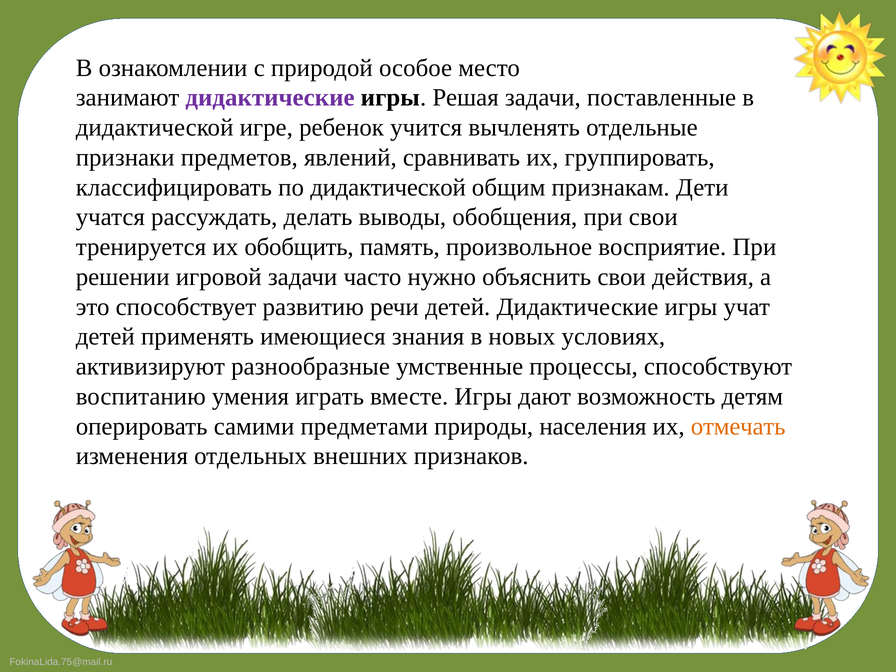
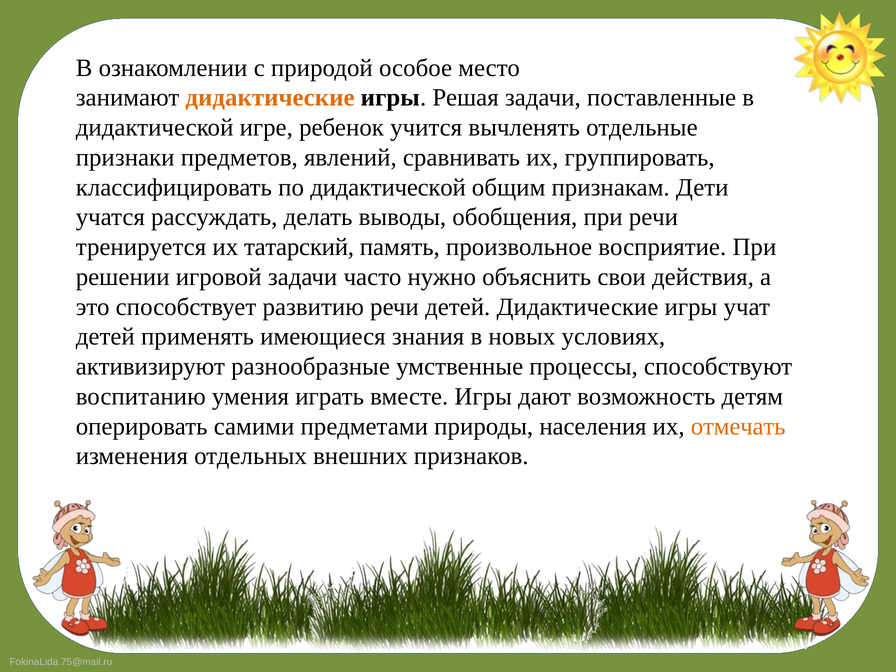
дидактические colour: purple -> orange (270, 98)
при свои: свои -> речи (653, 217)
обобщить: обобщить -> татарский (299, 247)
